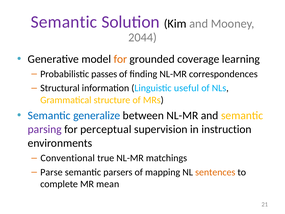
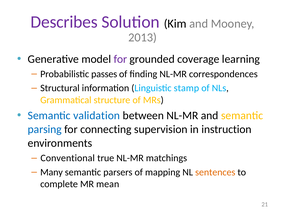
Semantic: Semantic -> Describes (64, 22)
2044: 2044 -> 2013 (142, 37)
for colour: orange -> purple (120, 59)
useful: useful -> stamp (186, 88)
generalize: generalize -> validation (97, 115)
parsing colour: purple -> blue (45, 129)
perceptual: perceptual -> connecting (106, 129)
Parse: Parse -> Many (52, 172)
